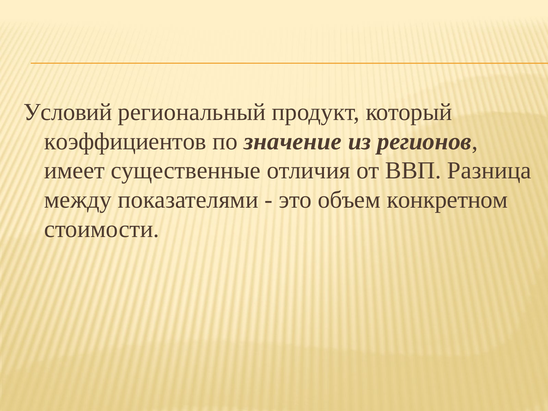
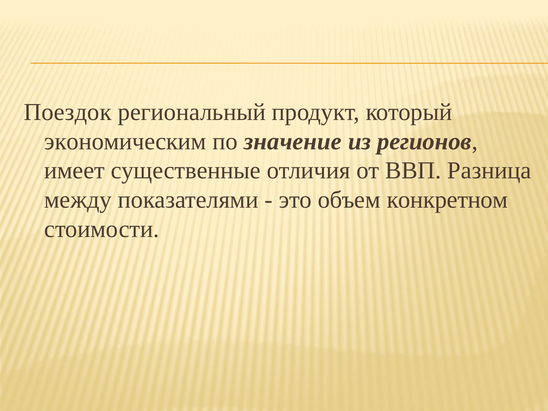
Условий: Условий -> Поездок (68, 112)
коэффициентов: коэффициентов -> экономическим (125, 141)
